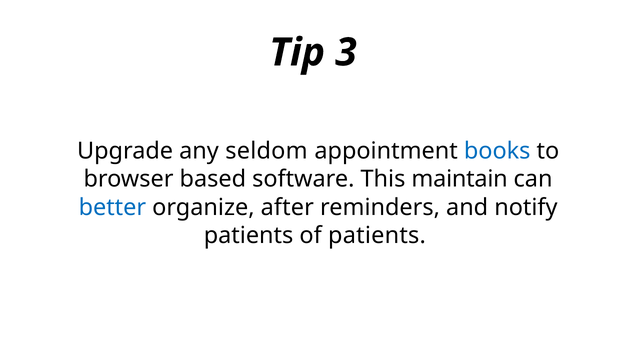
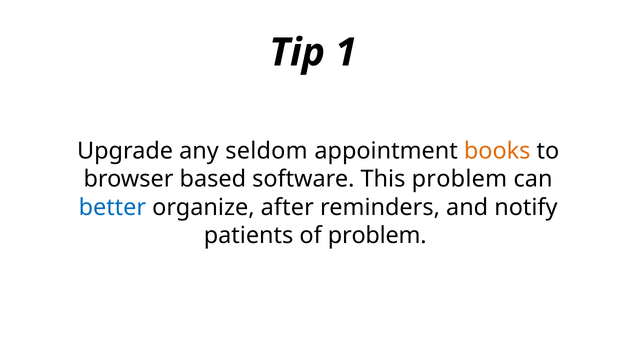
3: 3 -> 1 (346, 53)
books colour: blue -> orange (497, 151)
This maintain: maintain -> problem (459, 179)
of patients: patients -> problem (377, 236)
